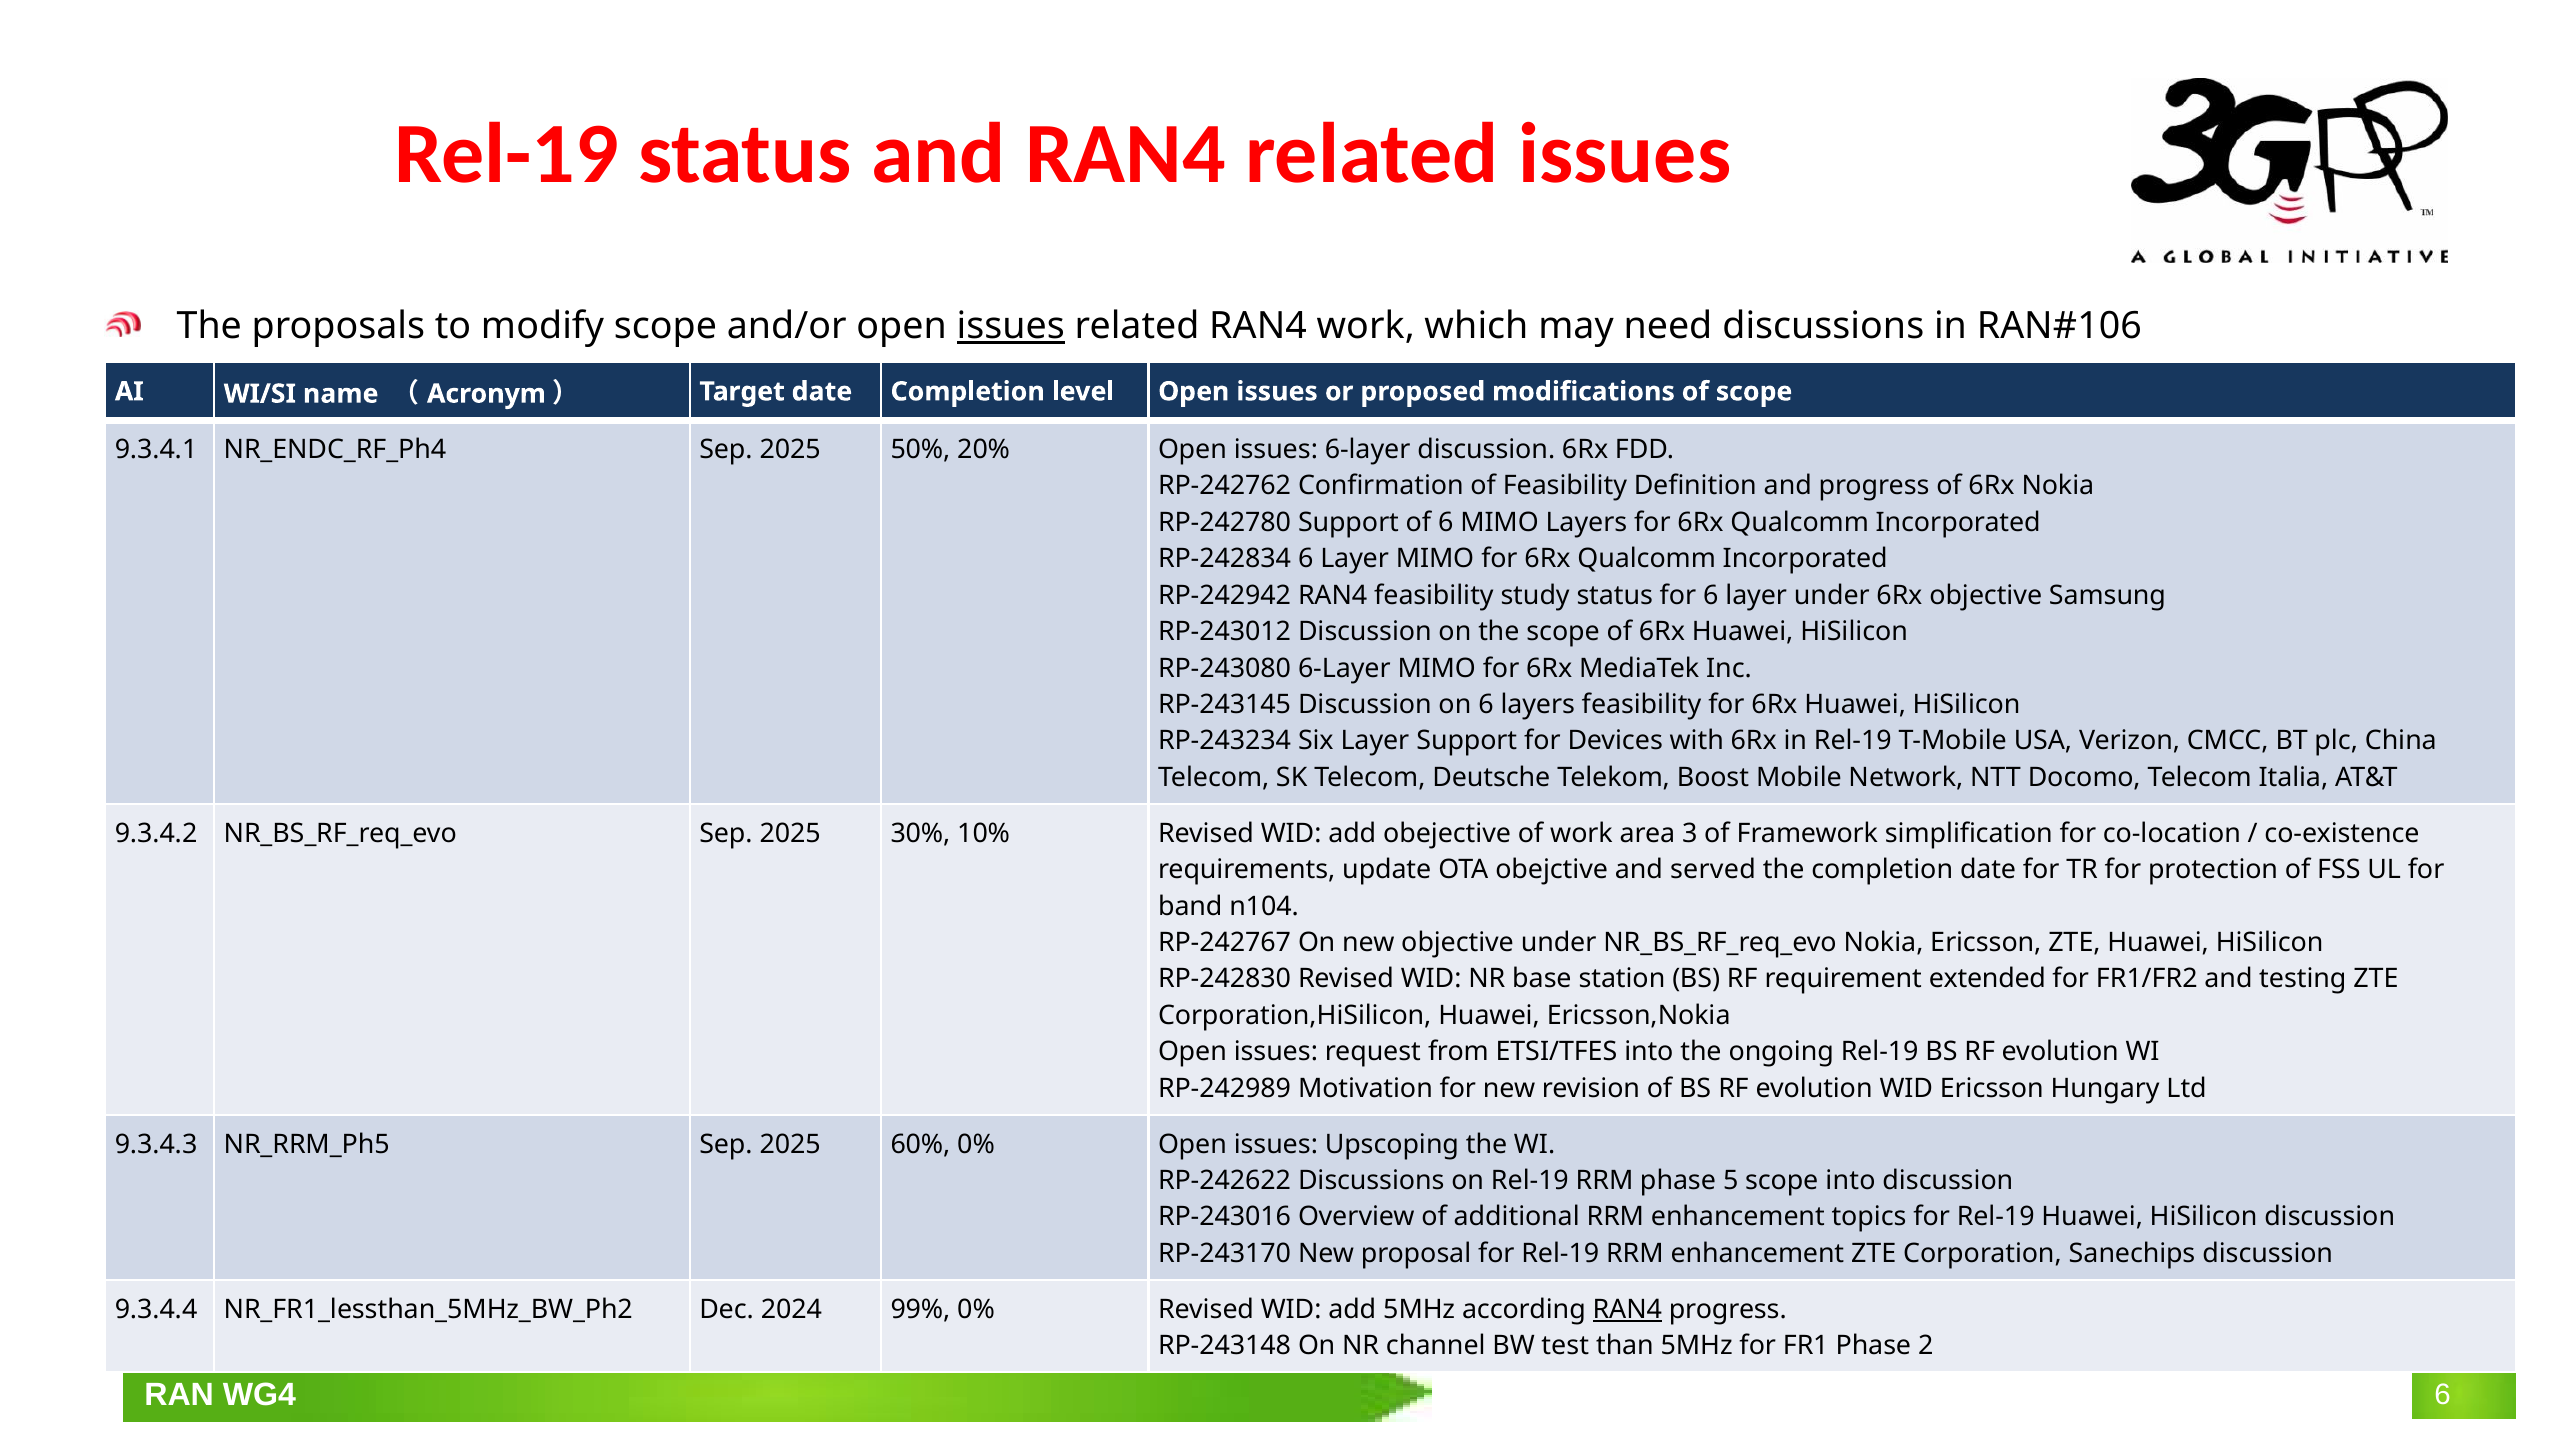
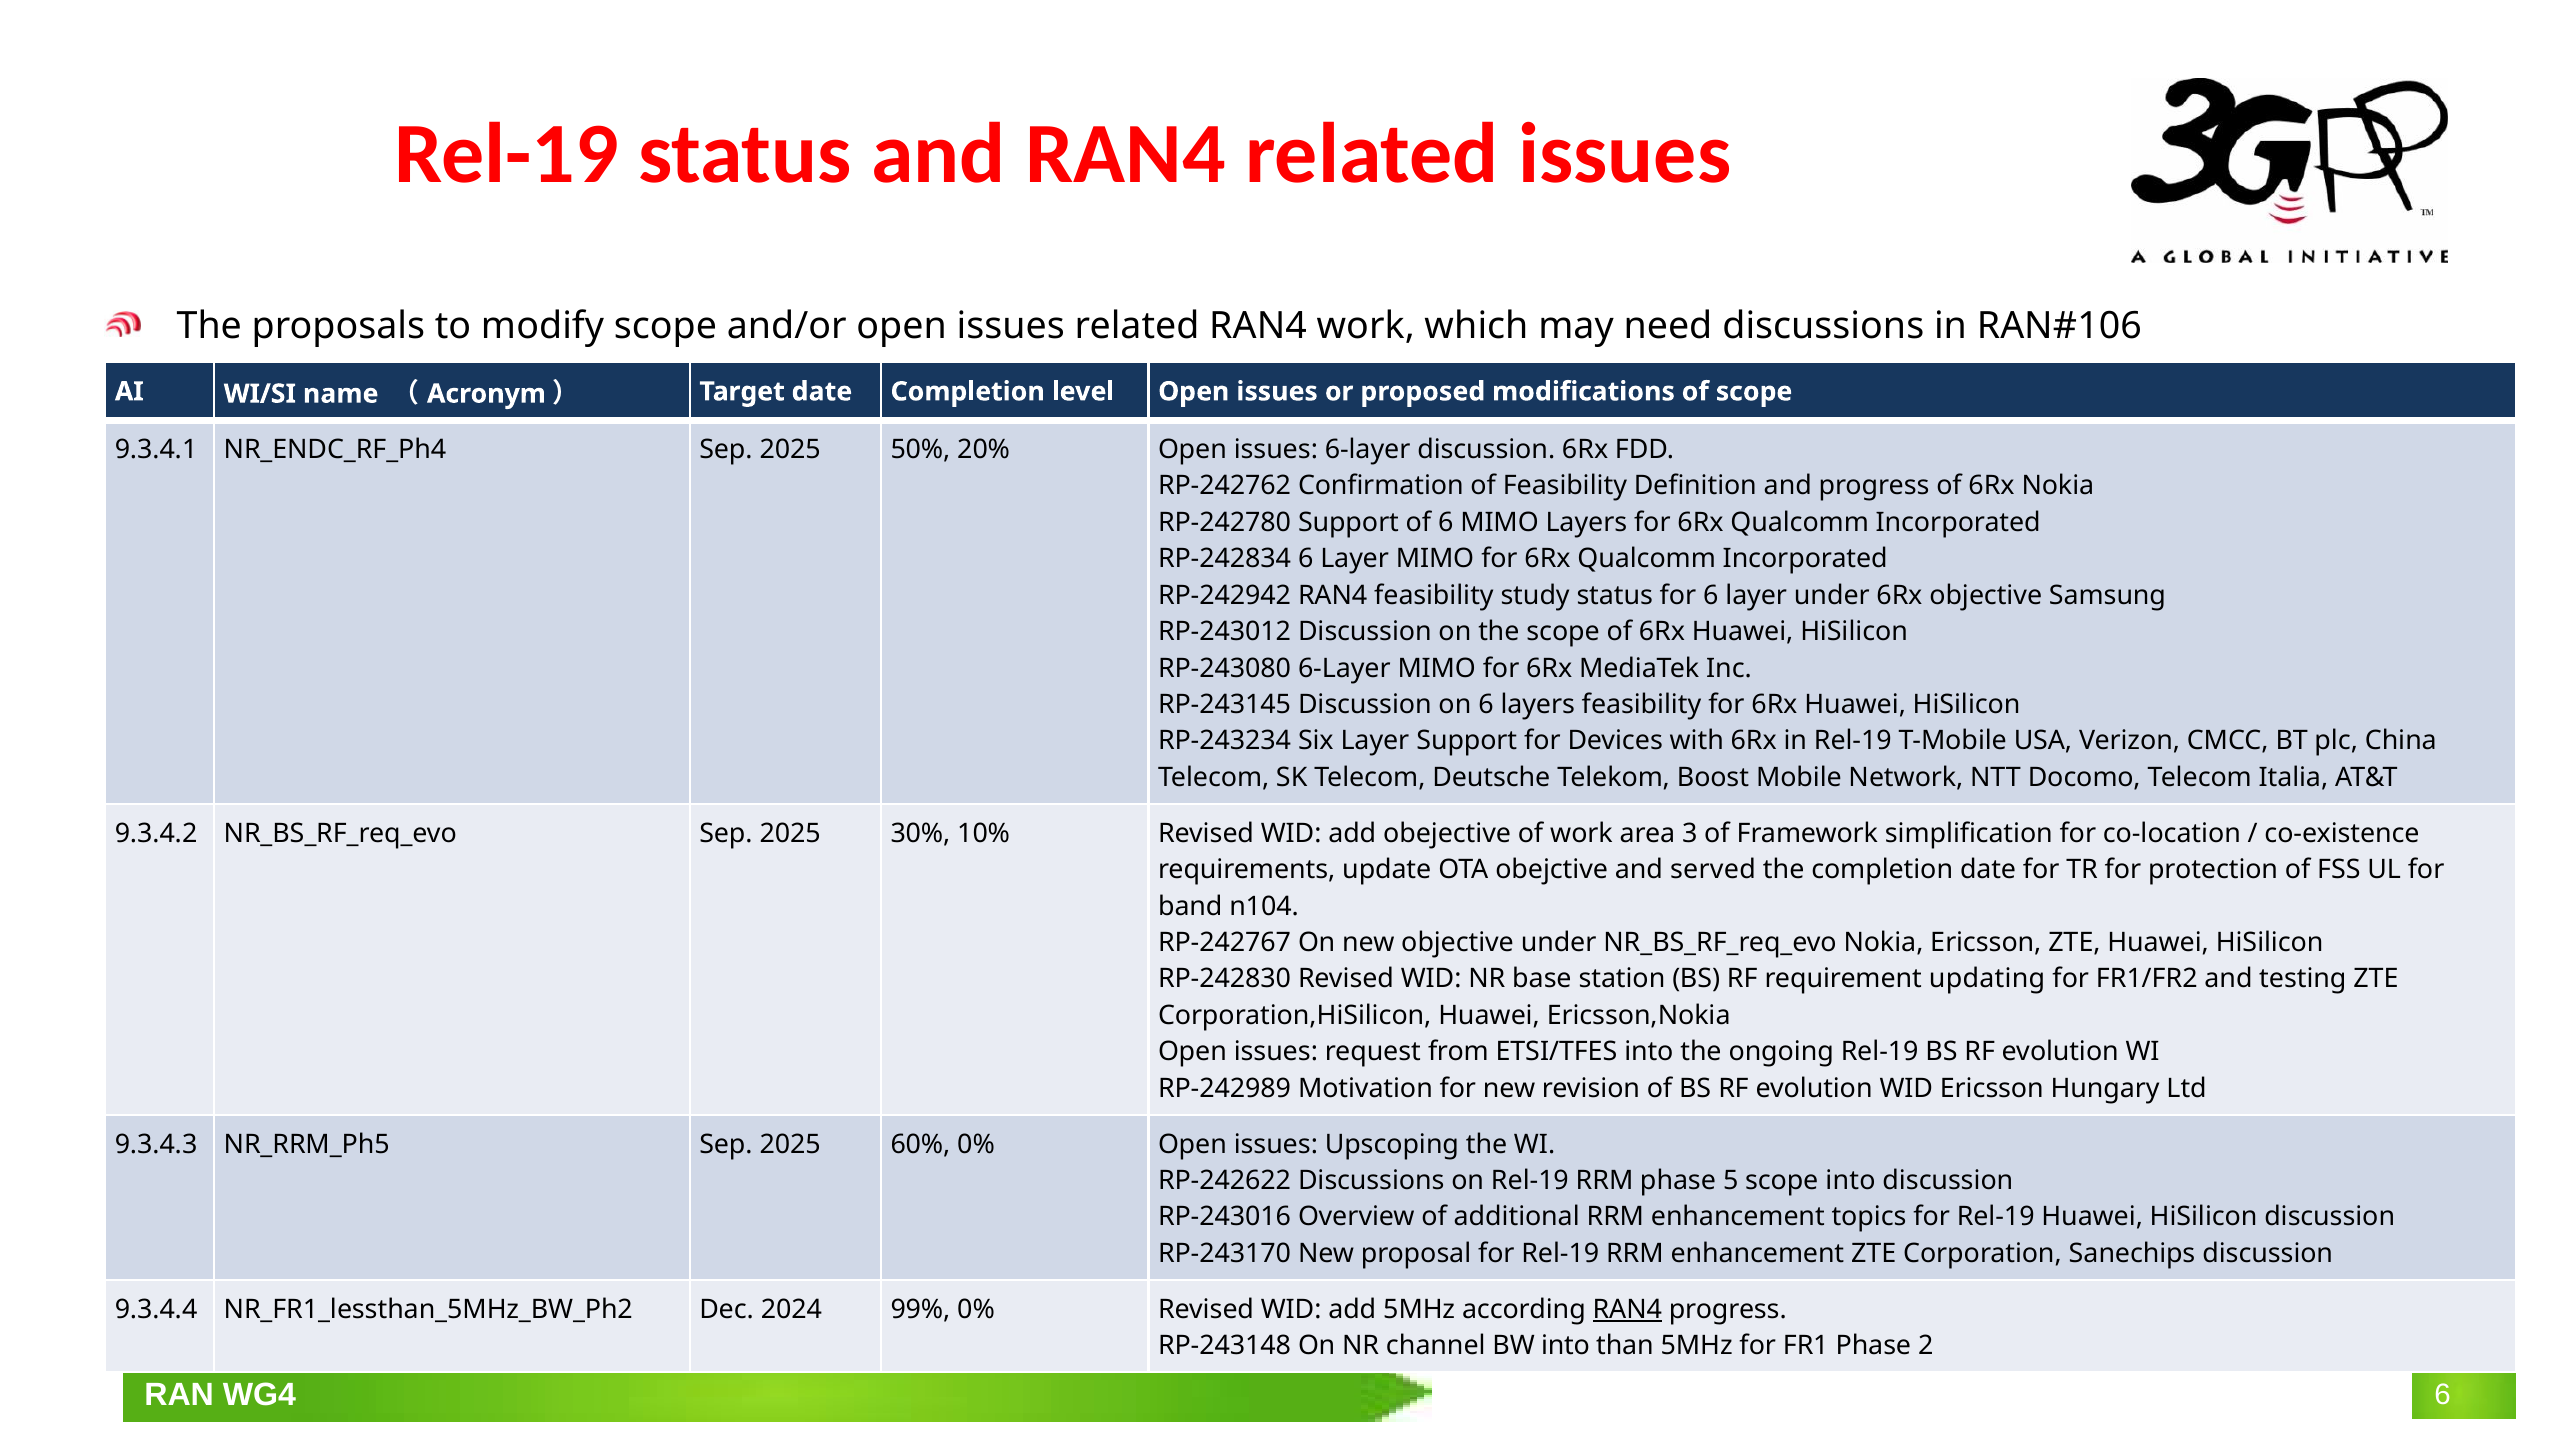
issues underline: present -> none (1011, 326)
extended: extended -> updating (1987, 979)
BW test: test -> into (1565, 1346)
